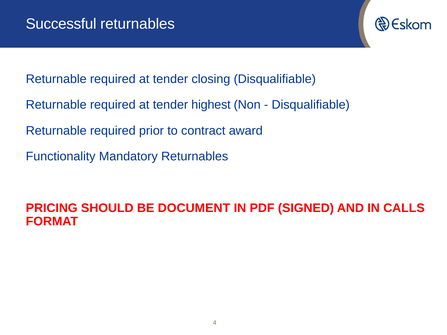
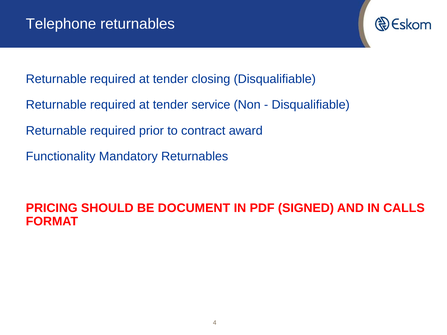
Successful: Successful -> Telephone (61, 24)
highest: highest -> service (211, 105)
